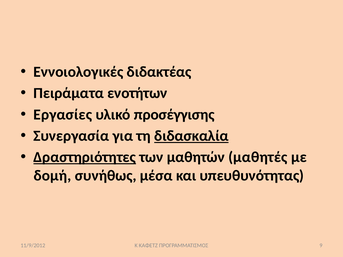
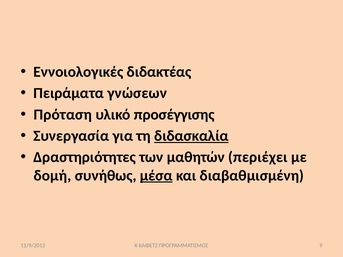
ενοτήτων: ενοτήτων -> γνώσεων (137, 93)
Εργασίες: Εργασίες -> Πρόταση (63, 115)
Δραστηριότητες underline: present -> none (85, 157)
μαθητές: μαθητές -> περιέχει (258, 157)
μέσα underline: none -> present (156, 176)
υπευθυνότητας: υπευθυνότητας -> διαβαθμισμένη (252, 176)
